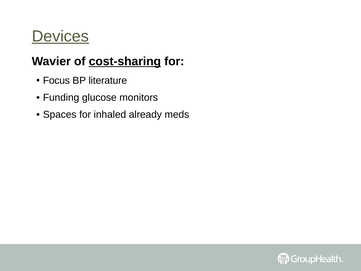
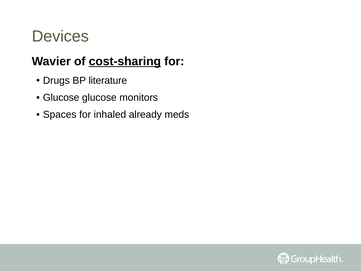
Devices underline: present -> none (60, 36)
Focus: Focus -> Drugs (56, 80)
Funding: Funding -> Glucose (61, 97)
